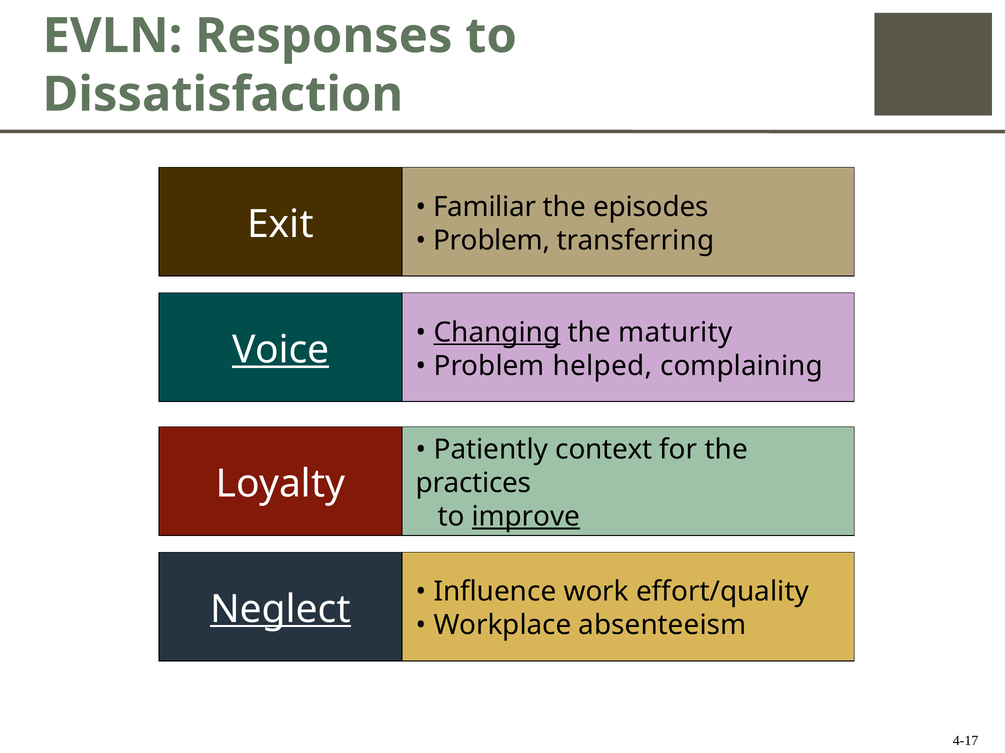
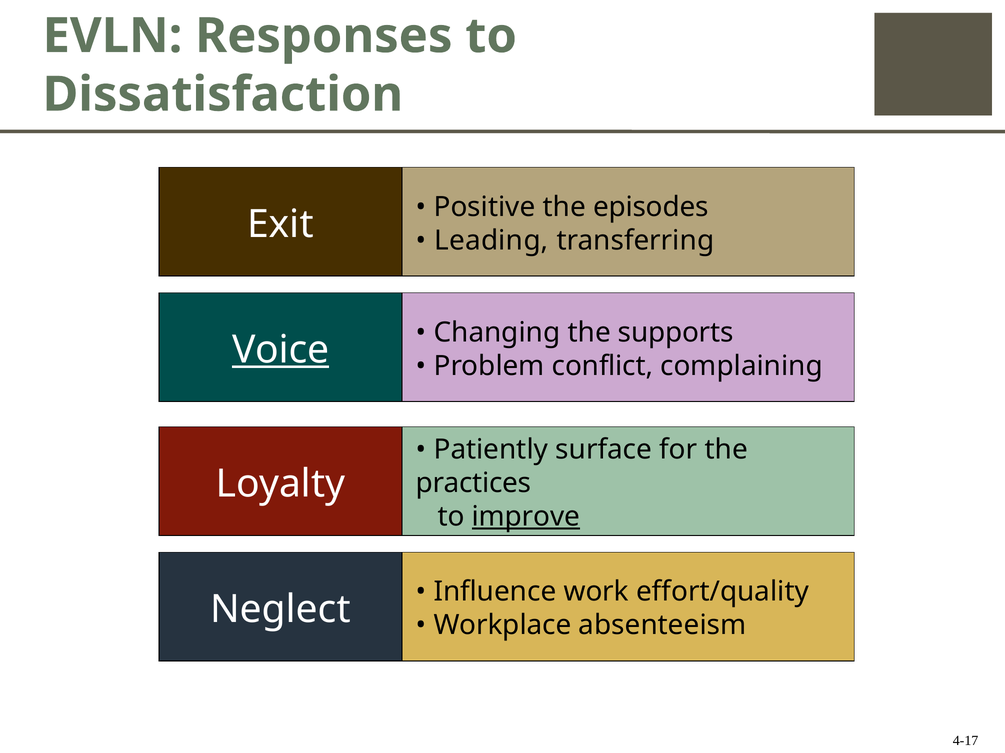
Familiar: Familiar -> Positive (485, 207)
Problem: Problem -> Leading (491, 241)
Changing underline: present -> none (497, 333)
maturity: maturity -> supports (676, 333)
helped: helped -> conflict (603, 366)
context: context -> surface (604, 450)
Neglect underline: present -> none (281, 610)
